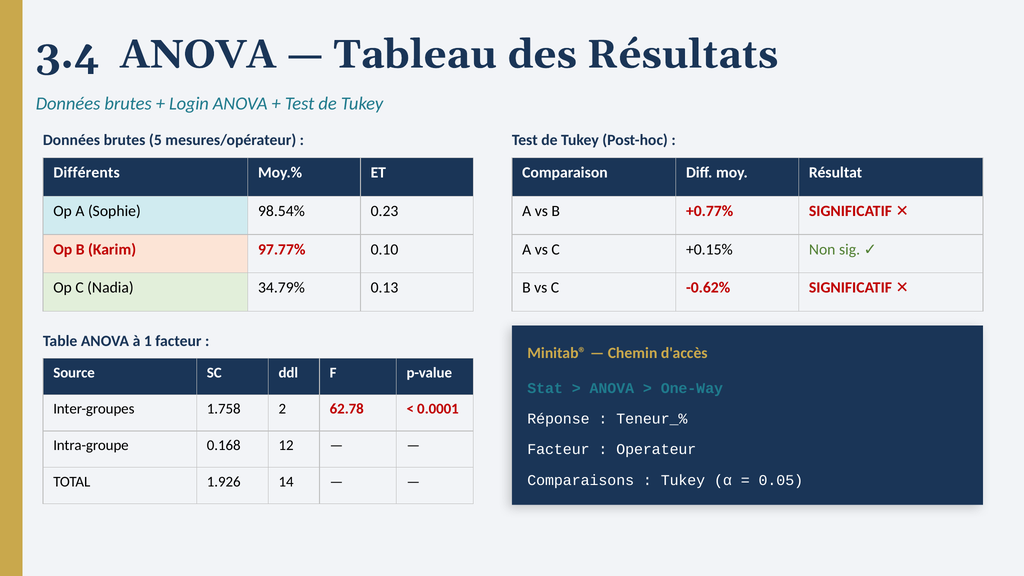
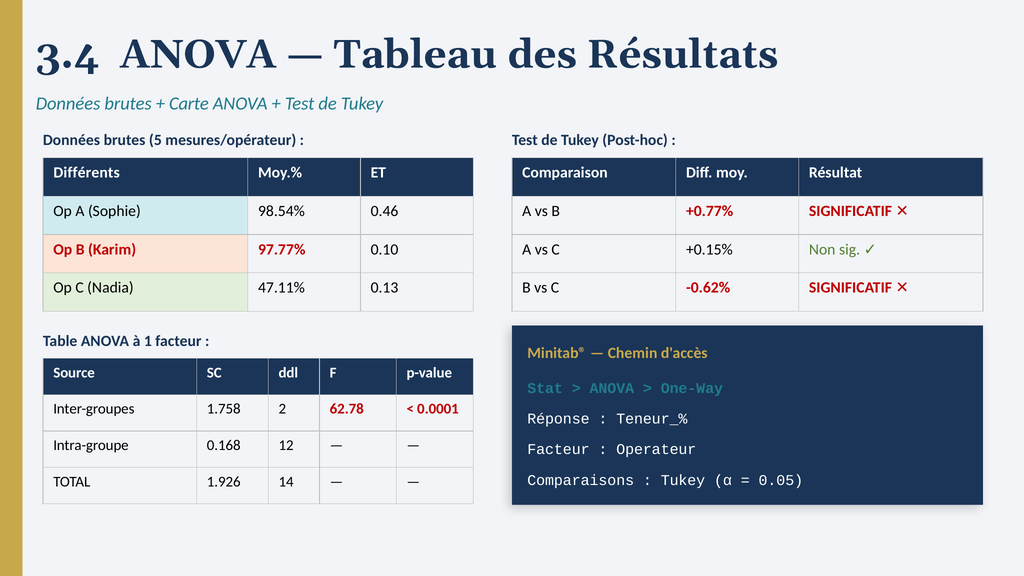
Login: Login -> Carte (189, 104)
0.23: 0.23 -> 0.46 (385, 211)
34.79%: 34.79% -> 47.11% (281, 288)
